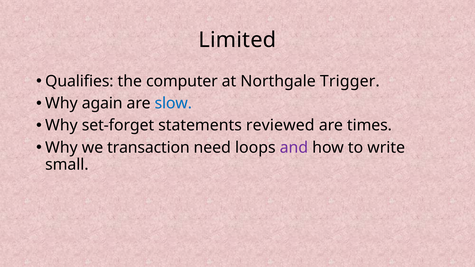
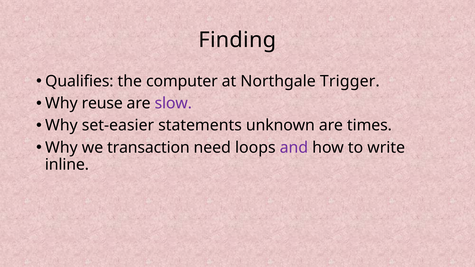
Limited: Limited -> Finding (237, 40)
again: again -> reuse (102, 103)
slow colour: blue -> purple (173, 103)
set-forget: set-forget -> set-easier (118, 125)
reviewed: reviewed -> unknown (280, 125)
small: small -> inline (67, 165)
